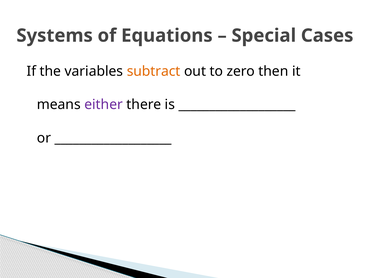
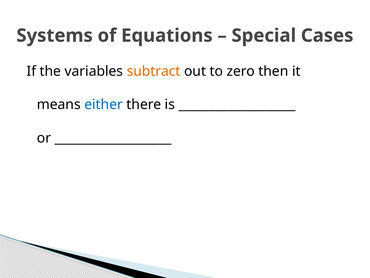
either colour: purple -> blue (104, 104)
